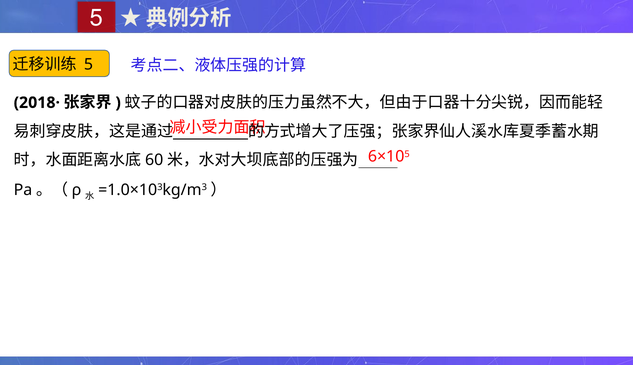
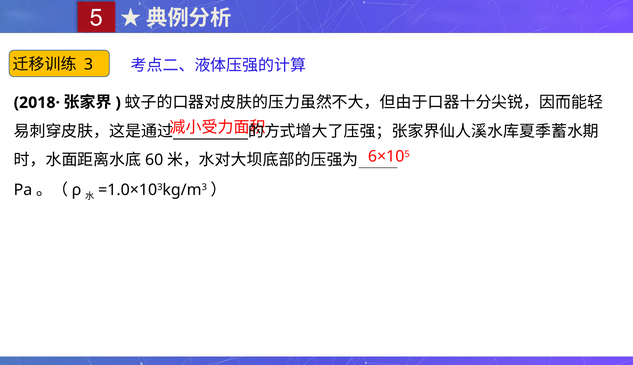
5: 5 -> 3 (88, 65)
